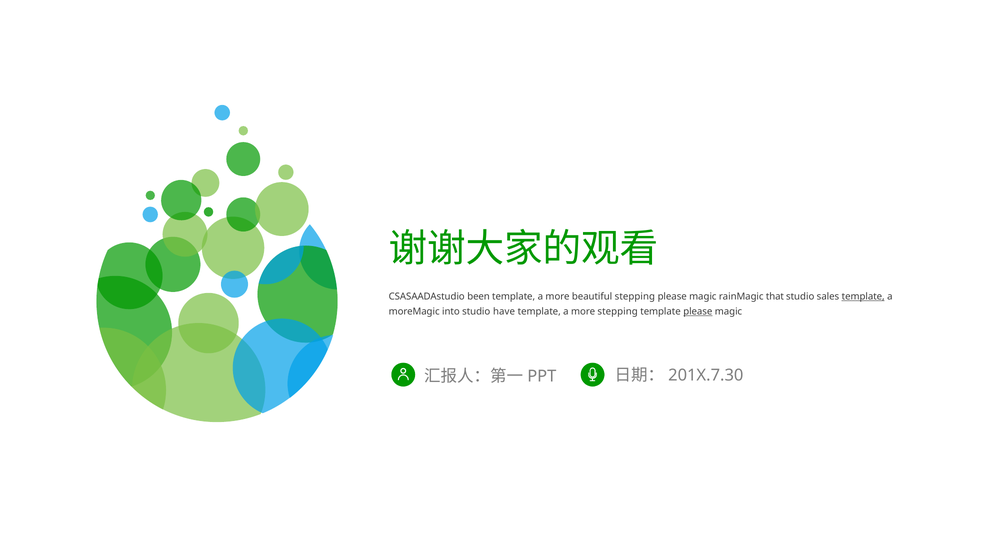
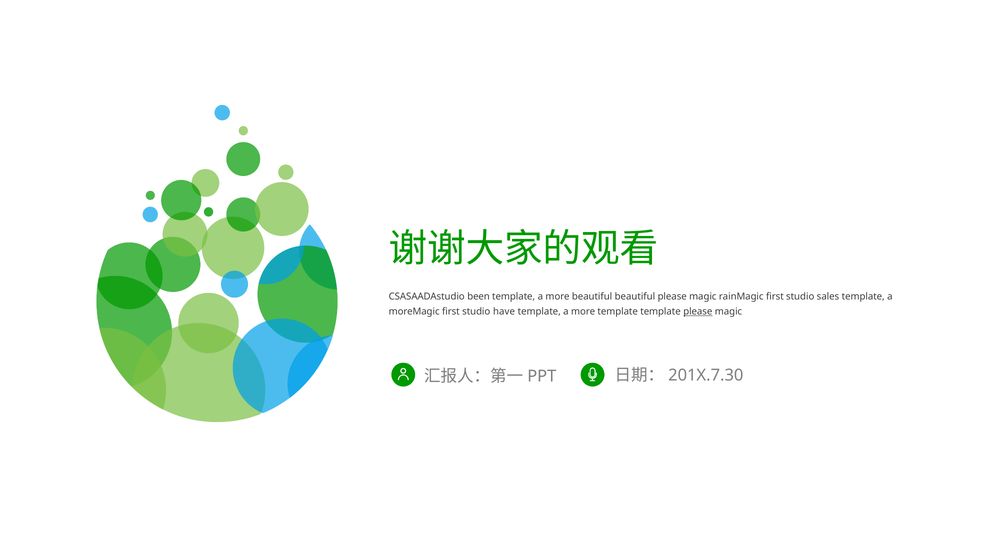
beautiful stepping: stepping -> beautiful (635, 296)
rainMagic that: that -> first (775, 296)
template underline: present -> none (863, 296)
moreMagic into: into -> first (451, 311)
more stepping: stepping -> template (618, 311)
